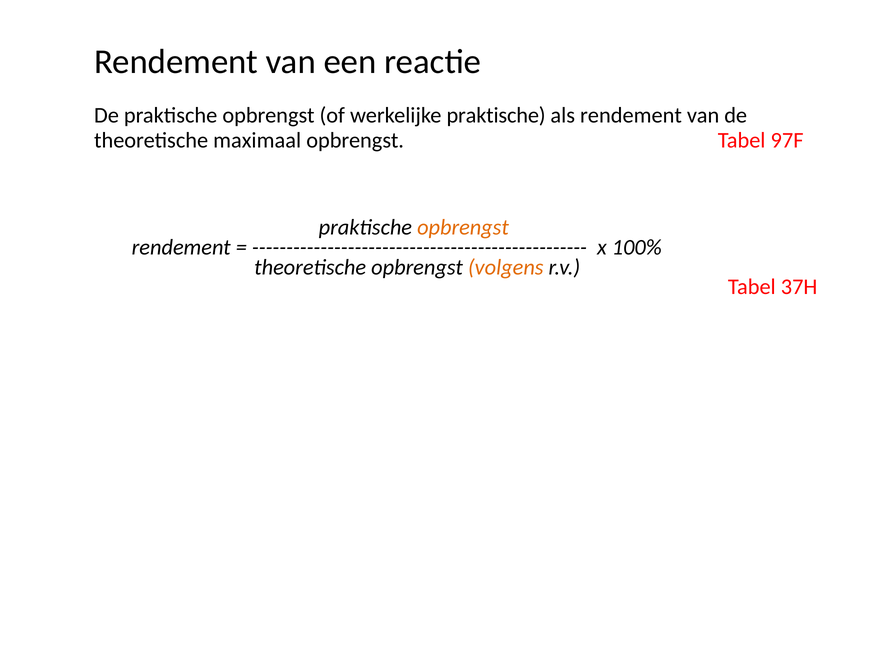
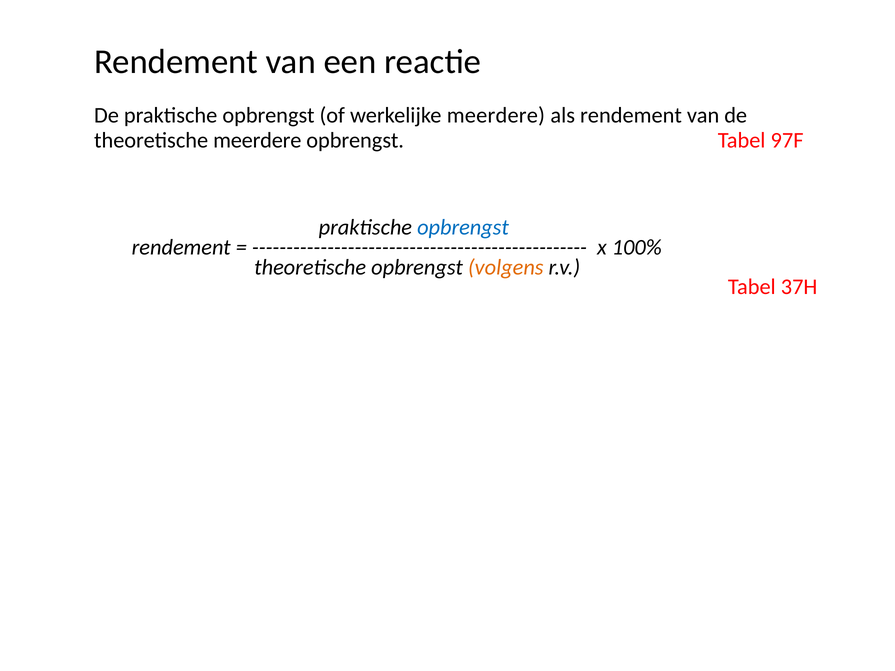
werkelijke praktische: praktische -> meerdere (496, 116)
theoretische maximaal: maximaal -> meerdere (257, 141)
opbrengst colour: orange -> blue (463, 228)
